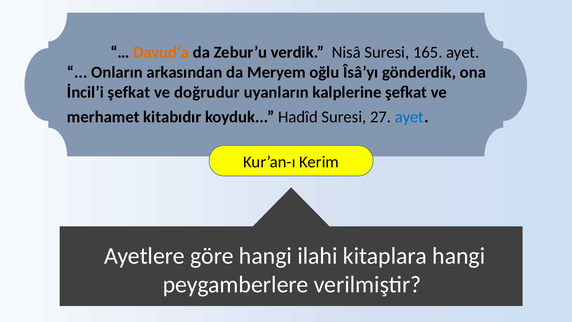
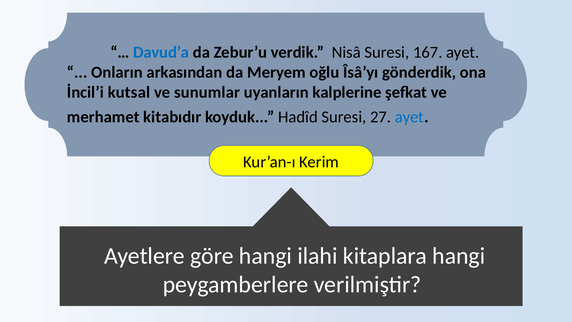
Davud’a colour: orange -> blue (161, 52)
165: 165 -> 167 (428, 52)
İncil’i şefkat: şefkat -> kutsal (129, 92)
doğrudur: doğrudur -> sunumlar (207, 92)
